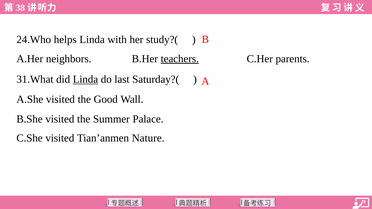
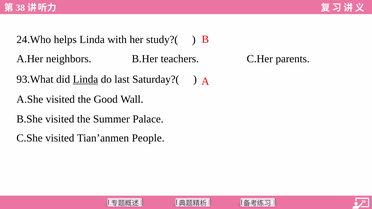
teachers underline: present -> none (180, 59)
31.What: 31.What -> 93.What (35, 79)
Nature: Nature -> People (148, 138)
